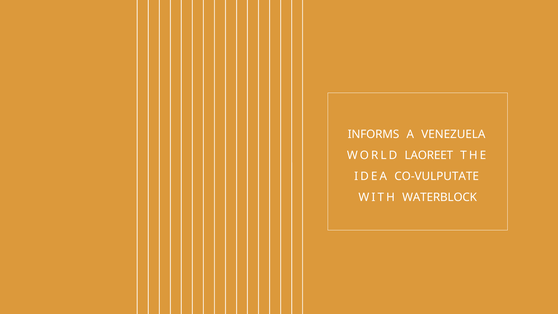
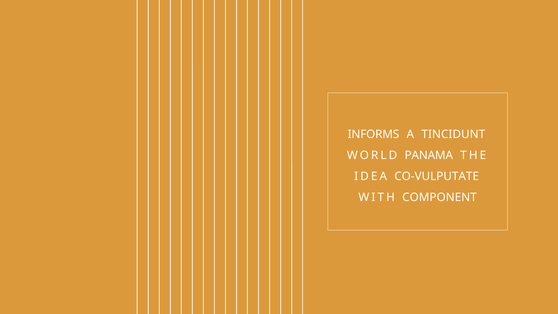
VENEZUELA: VENEZUELA -> TINCIDUNT (453, 134)
LAOREET: LAOREET -> PANAMA (429, 155)
WATERBLOCK: WATERBLOCK -> COMPONENT (439, 197)
